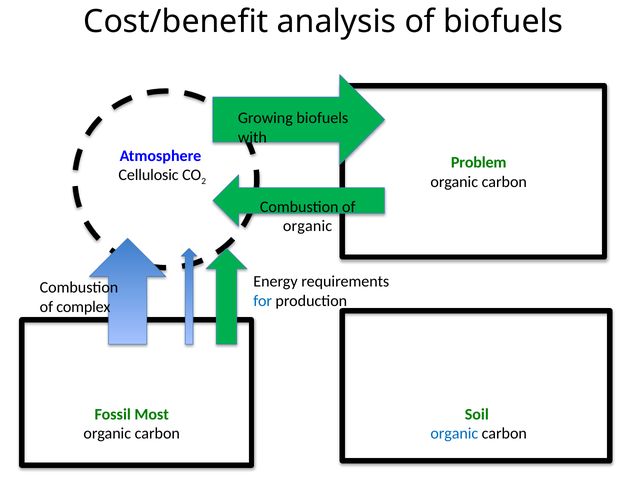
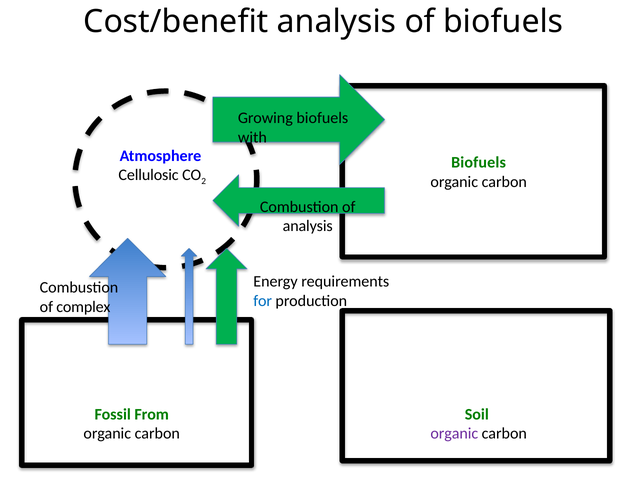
Problem: Problem -> Biofuels (479, 162)
organic: organic -> analysis (308, 226)
Most: Most -> From (152, 414)
organic colour: blue -> purple (454, 433)
